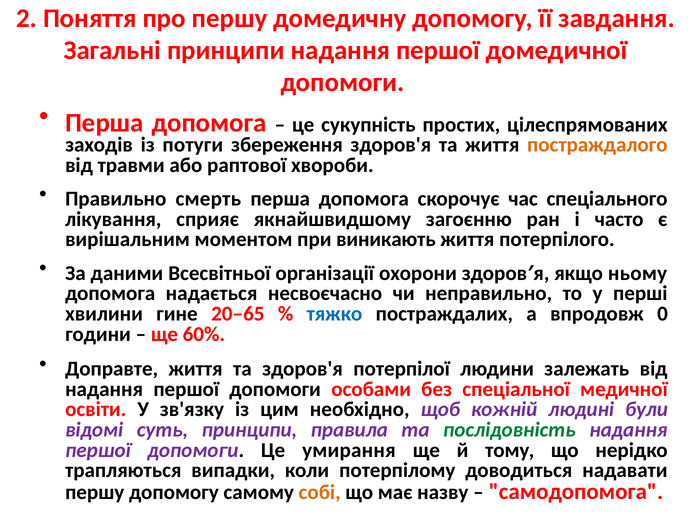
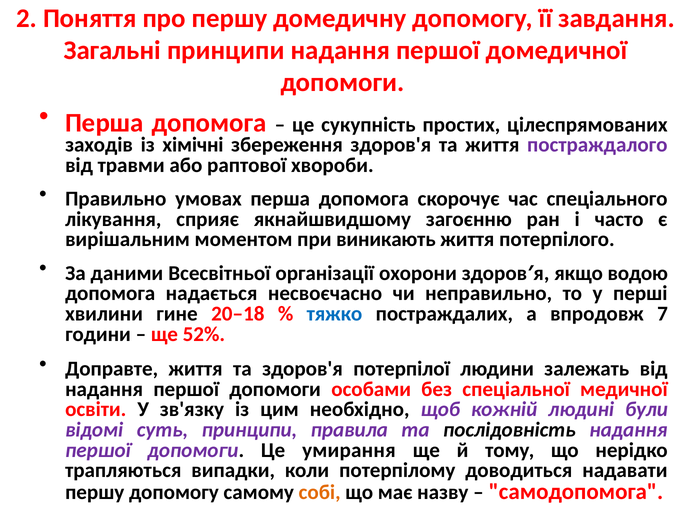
потуги: потуги -> хімічні (193, 145)
постраждалого colour: orange -> purple (597, 145)
смерть: смерть -> умовах (208, 199)
ньому: ньому -> водою (638, 273)
20‒65: 20‒65 -> 20‒18 (238, 314)
0: 0 -> 7 (663, 314)
60%: 60% -> 52% (204, 334)
послідовність colour: green -> black (509, 430)
